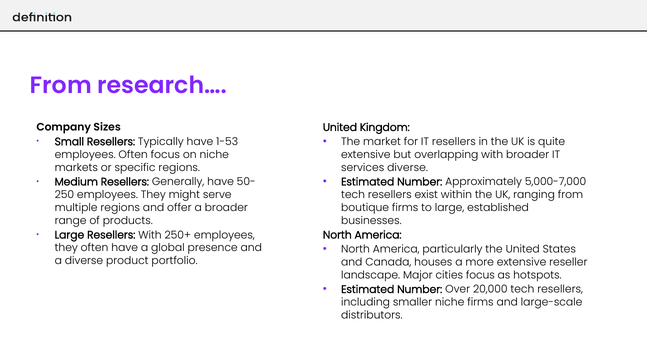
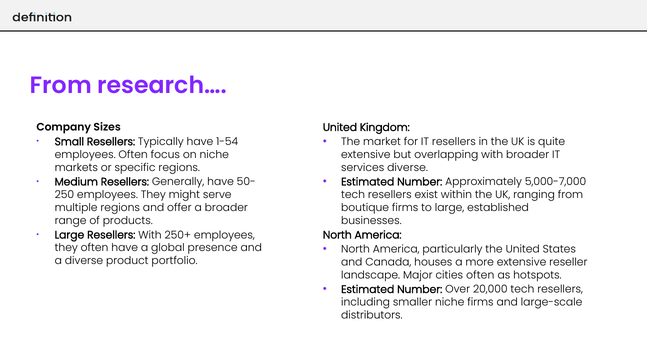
1-53: 1-53 -> 1-54 (227, 142)
cities focus: focus -> often (480, 275)
